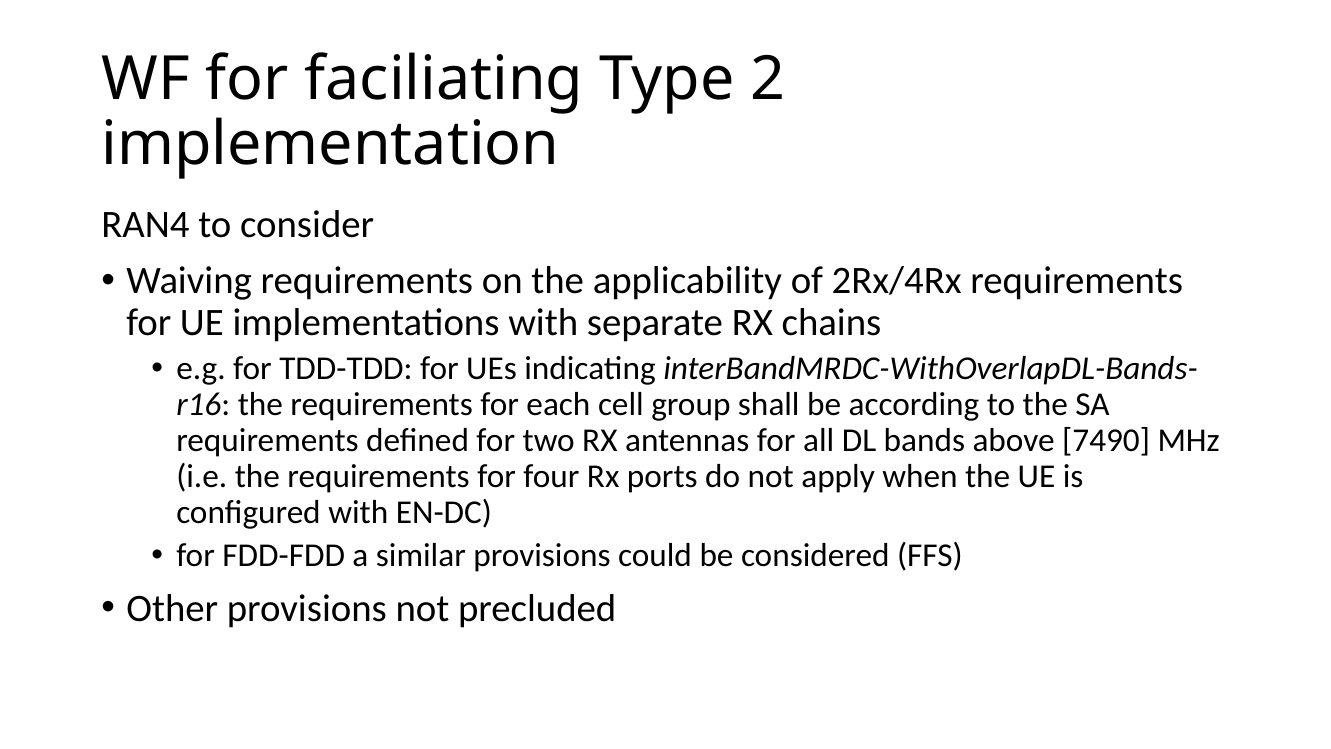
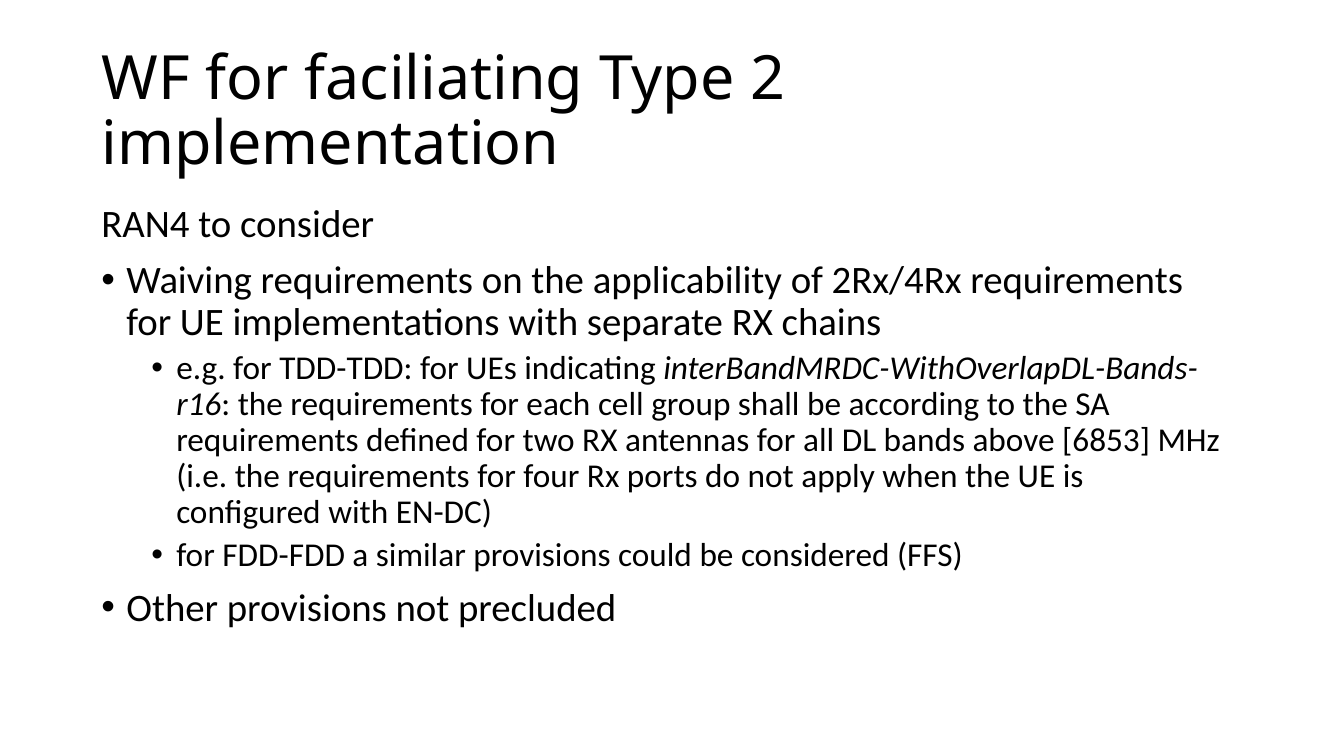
7490: 7490 -> 6853 (1106, 441)
